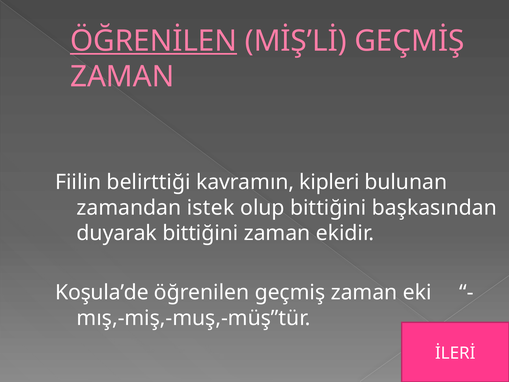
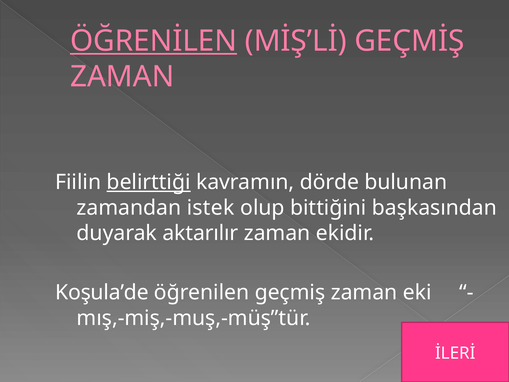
belirttiği underline: none -> present (149, 182)
kipleri: kipleri -> dörde (329, 182)
duyarak bittiğini: bittiğini -> aktarılır (200, 233)
